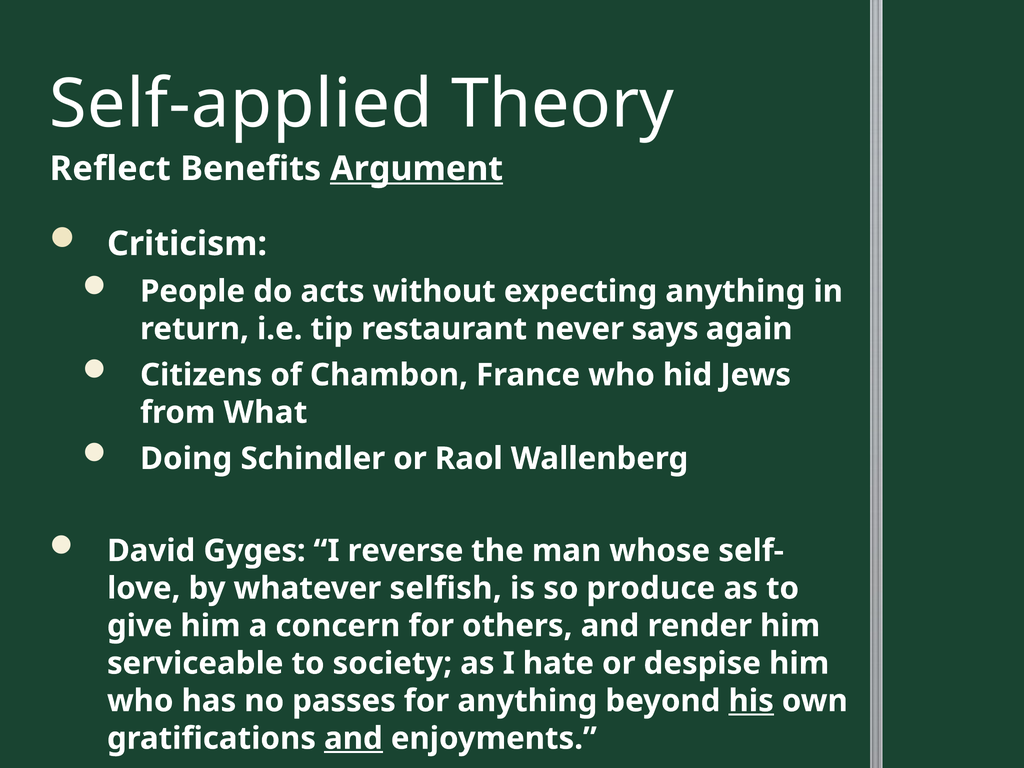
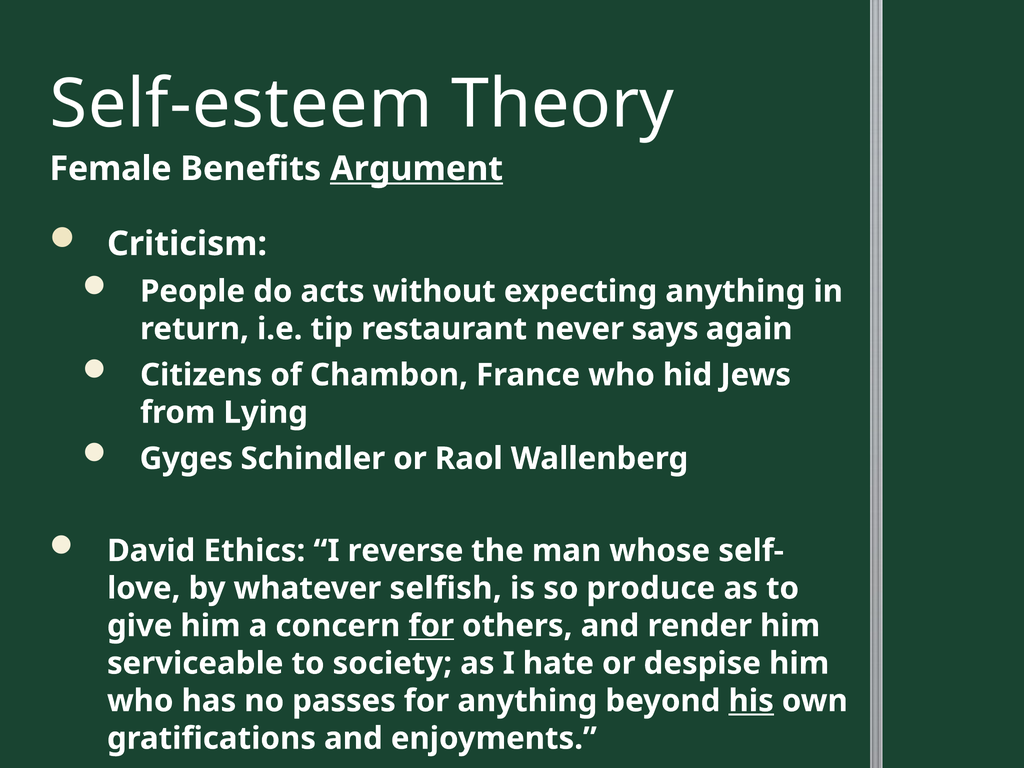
Self-applied: Self-applied -> Self-esteem (241, 104)
Reflect: Reflect -> Female (111, 169)
What: What -> Lying (266, 413)
Doing: Doing -> Gyges (186, 459)
Gyges: Gyges -> Ethics (254, 551)
for underline: none -> present (431, 626)
and underline: present -> none (353, 738)
